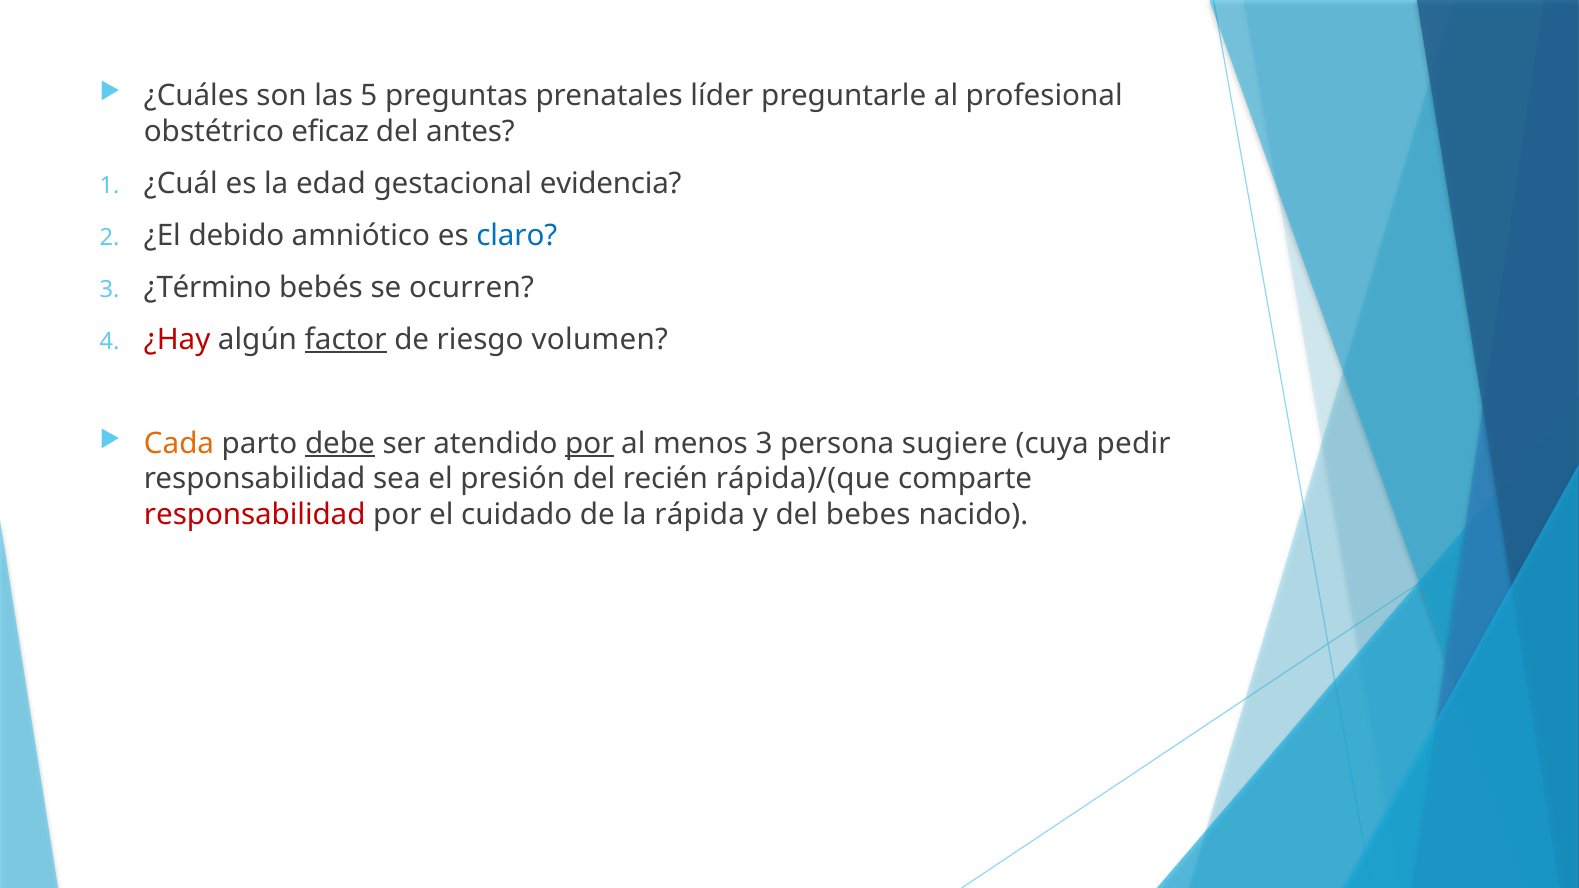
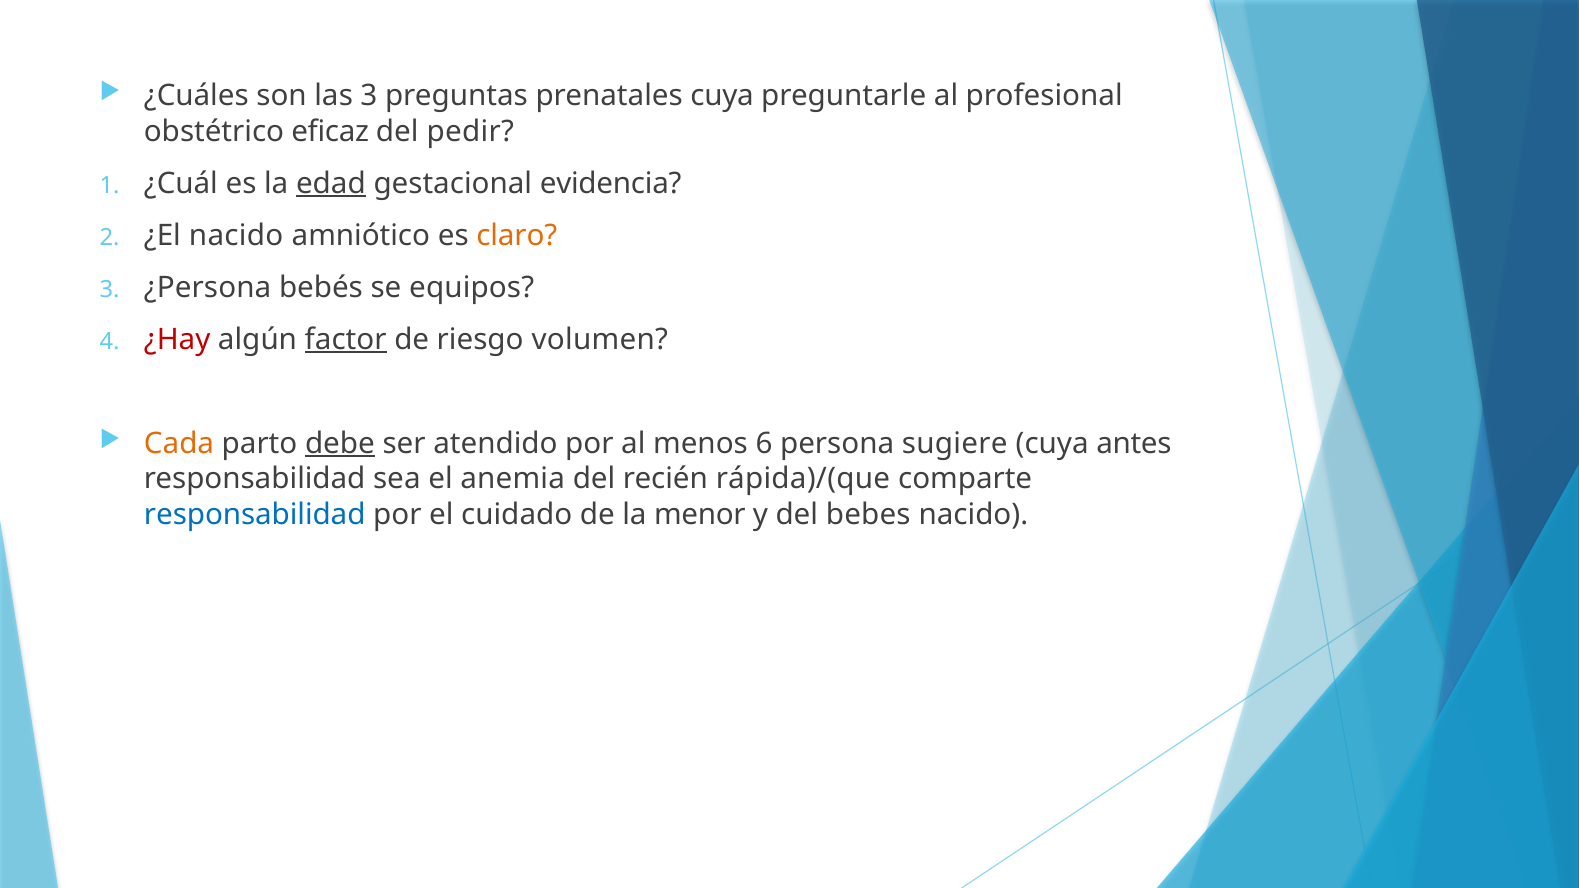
las 5: 5 -> 3 (369, 96)
prenatales líder: líder -> cuya (722, 96)
antes: antes -> pedir (470, 132)
edad underline: none -> present (331, 184)
¿El debido: debido -> nacido (236, 236)
claro colour: blue -> orange (517, 236)
¿Término: ¿Término -> ¿Persona (208, 288)
ocurren: ocurren -> equipos (472, 288)
por underline: present -> none (589, 444)
menos 3: 3 -> 6 (764, 444)
pedir: pedir -> antes (1134, 444)
presión: presión -> anemia (513, 479)
responsabilidad colour: red -> blue (255, 515)
rápida: rápida -> menor (700, 515)
